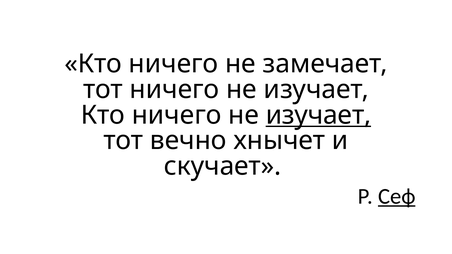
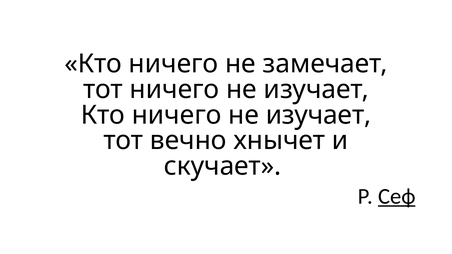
изучает underline: present -> none (318, 115)
